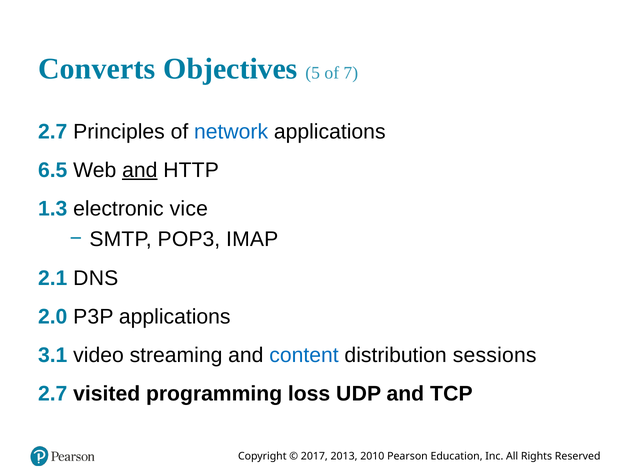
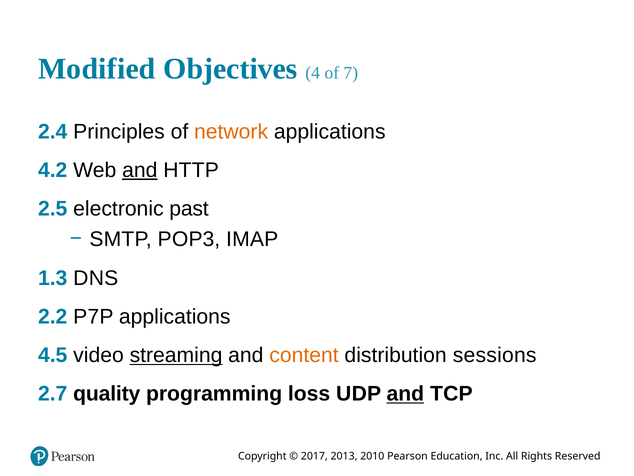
Converts: Converts -> Modified (97, 69)
5: 5 -> 4 (313, 73)
2.7: 2.7 -> 2.4 (53, 131)
network colour: blue -> orange (231, 131)
6.5: 6.5 -> 4.2 (53, 170)
1.3: 1.3 -> 2.5 (53, 209)
vice: vice -> past (189, 209)
2.1: 2.1 -> 1.3 (53, 278)
2.0: 2.0 -> 2.2 (53, 316)
P 3: 3 -> 7 (93, 316)
3.1: 3.1 -> 4.5 (53, 355)
streaming underline: none -> present (176, 355)
content colour: blue -> orange (304, 355)
visited: visited -> quality (107, 393)
and underline: none -> present (405, 393)
